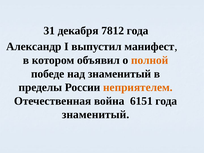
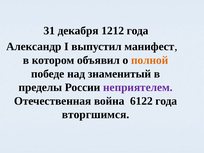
7812: 7812 -> 1212 (113, 31)
неприятелем colour: orange -> purple (138, 87)
6151: 6151 -> 6122 (141, 101)
знаменитый: знаменитый -> вторгшимся (96, 115)
